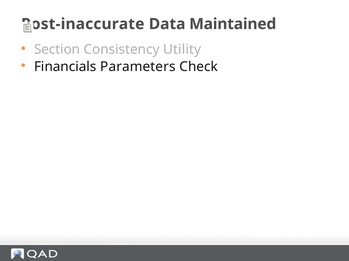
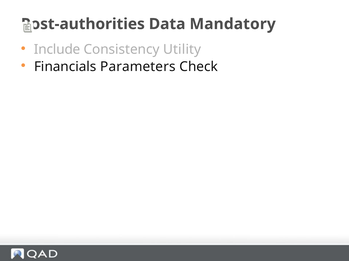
Post-inaccurate: Post-inaccurate -> Post-authorities (83, 24)
Maintained: Maintained -> Mandatory (233, 24)
Section: Section -> Include (57, 50)
